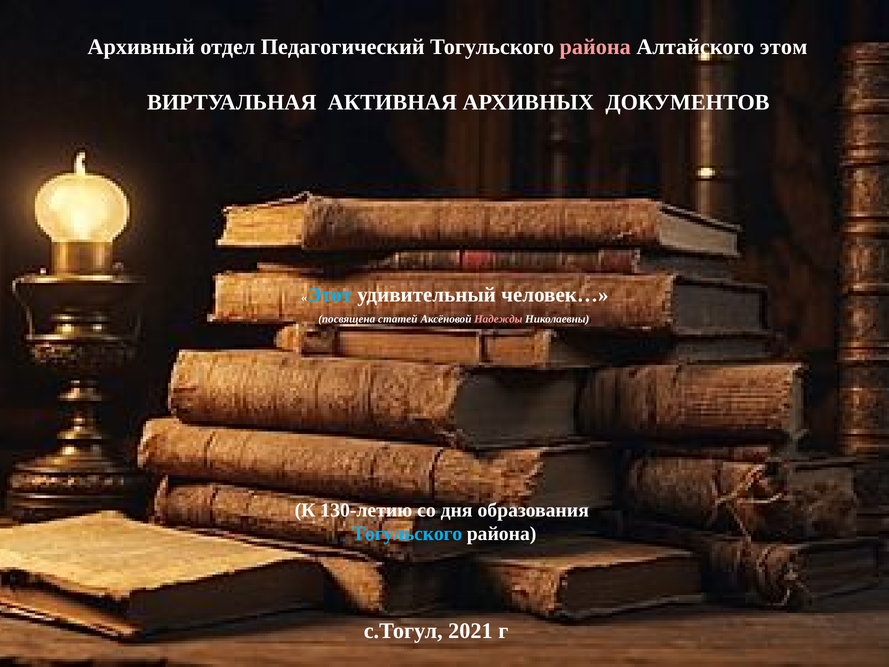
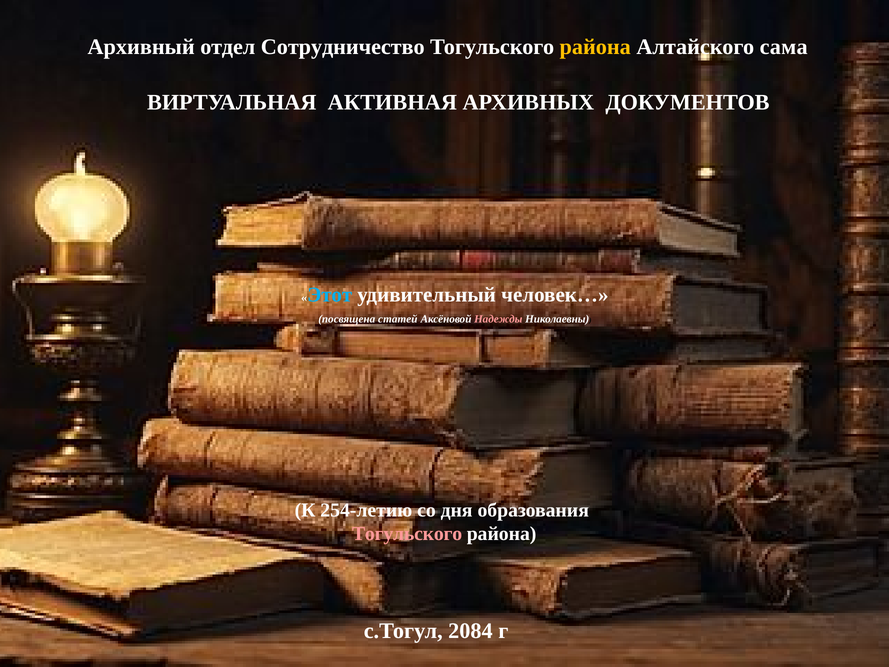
Педагогический: Педагогический -> Сотрудничество (343, 47)
района colour: pink -> yellow (595, 47)
этом: этом -> сама (784, 47)
130-летию: 130-летию -> 254-летию (366, 510)
Тогульского colour: light blue -> pink (407, 534)
2021: 2021 -> 2084 (470, 630)
